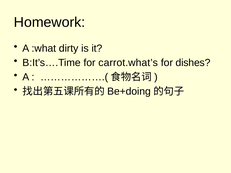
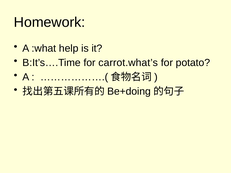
dirty: dirty -> help (69, 48)
dishes: dishes -> potato (193, 63)
